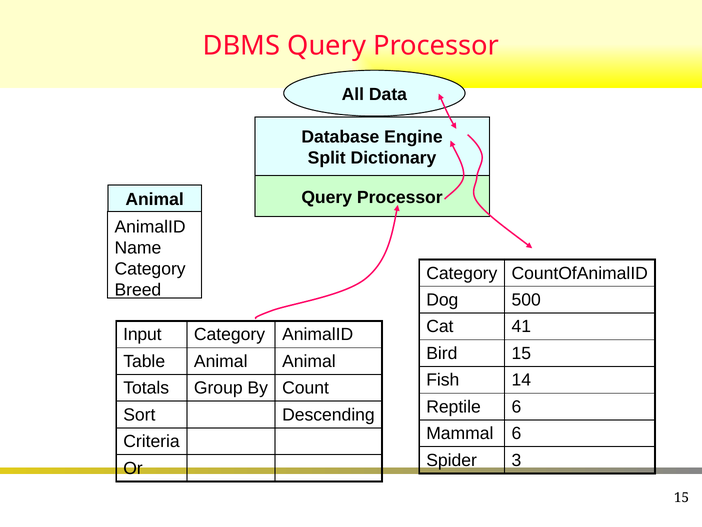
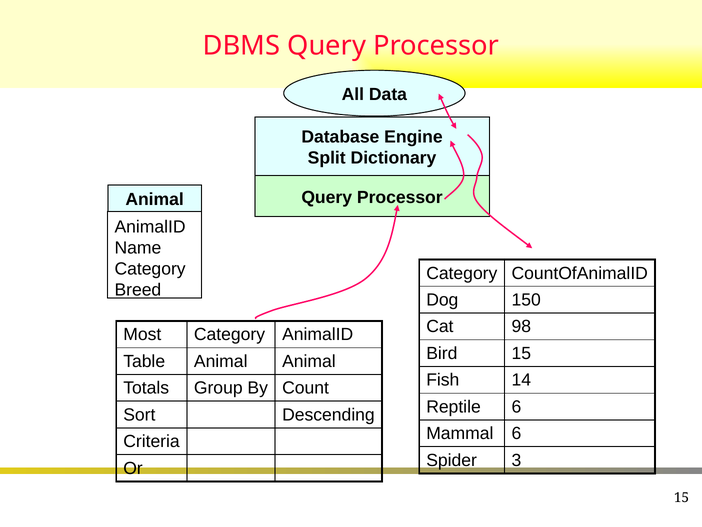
500: 500 -> 150 (526, 300)
41: 41 -> 98 (521, 326)
Input: Input -> Most (142, 334)
